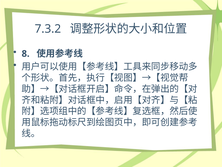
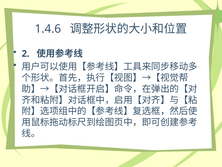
7.3.2: 7.3.2 -> 1.4.6 (48, 29)
8: 8 -> 2 (26, 54)
